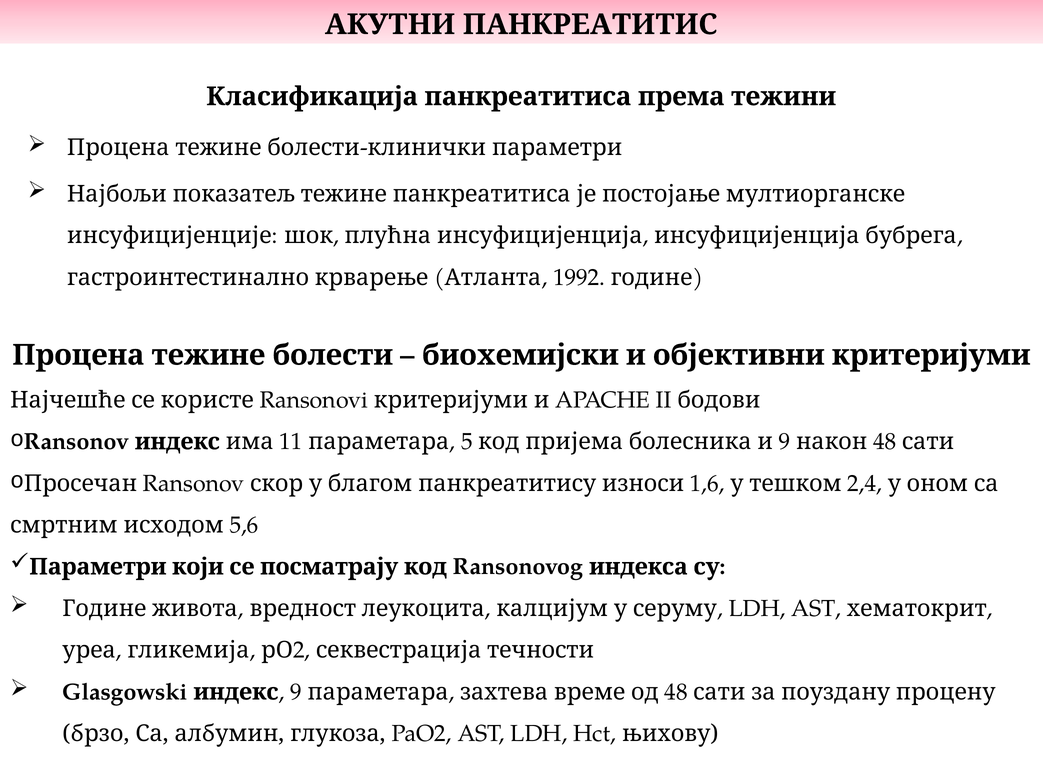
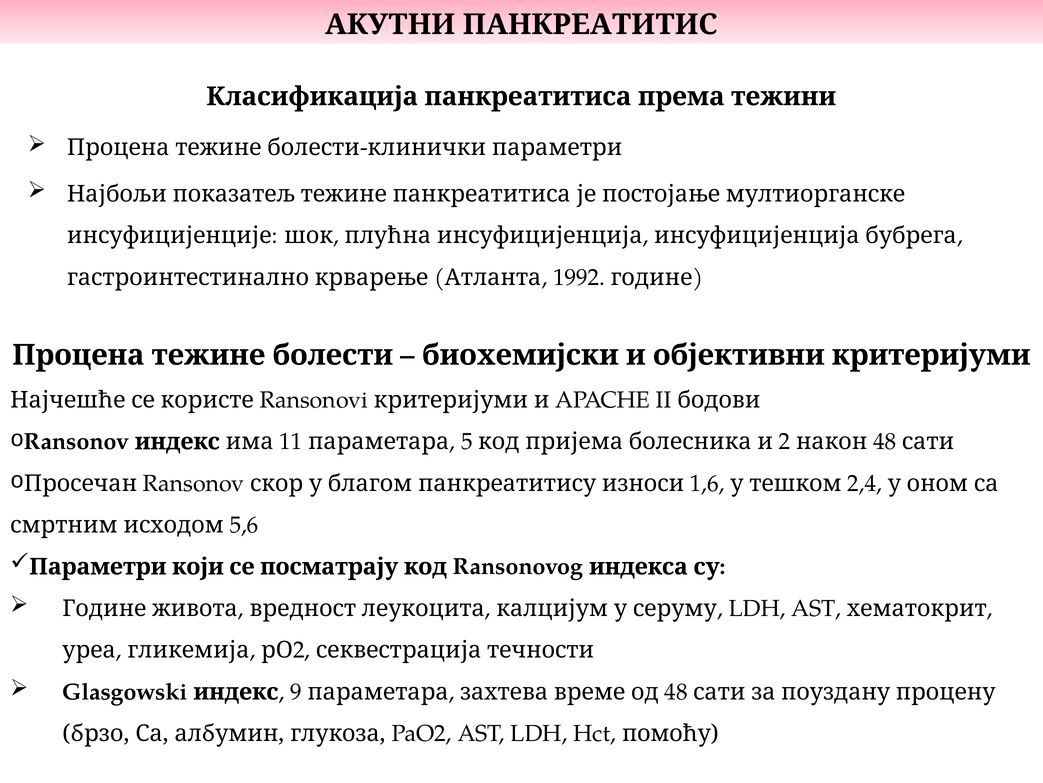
5 9: 9 -> 2 (785, 441)
њихову: њихову -> помоћу (670, 733)
